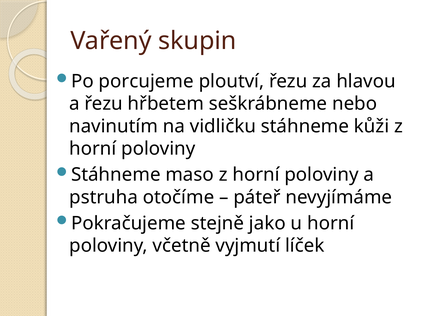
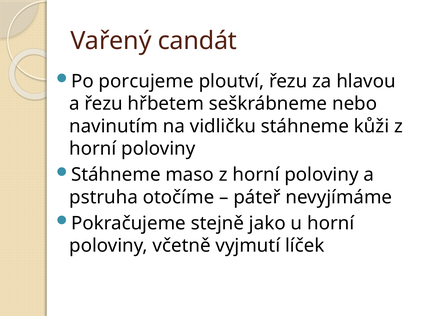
skupin: skupin -> candát (197, 41)
